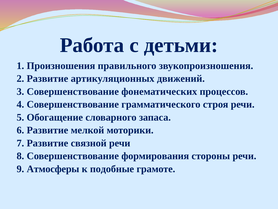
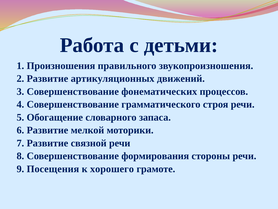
Атмосферы: Атмосферы -> Посещения (53, 169)
подобные: подобные -> хорошего (112, 169)
